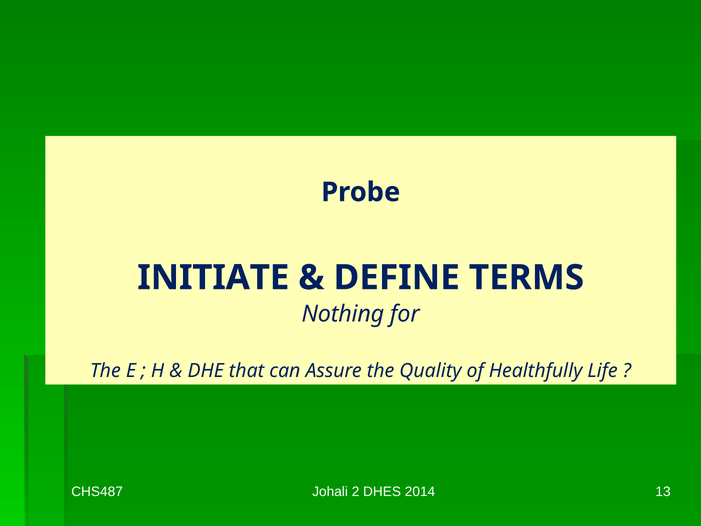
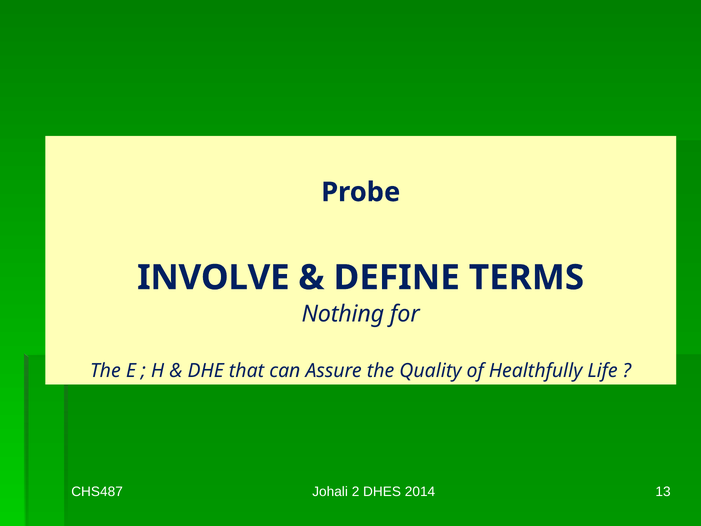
INITIATE: INITIATE -> INVOLVE (213, 277)
